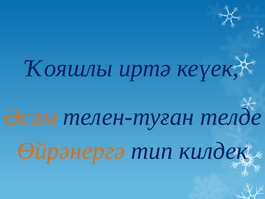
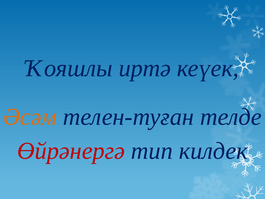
Өйрәнергә colour: orange -> red (71, 151)
